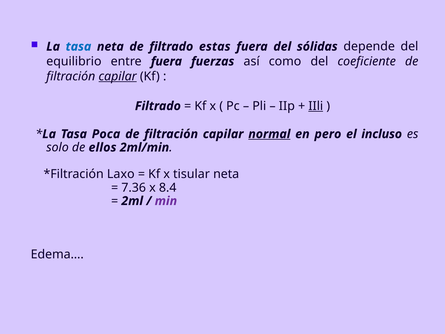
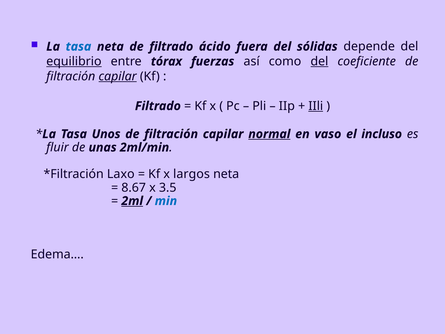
estas: estas -> ácido (215, 47)
equilibrio underline: none -> present (74, 61)
entre fuera: fuera -> tórax (166, 61)
del underline: none -> present (319, 61)
Poca: Poca -> Unos (106, 134)
pero: pero -> vaso (328, 134)
solo: solo -> fluir (57, 147)
ellos: ellos -> unas (103, 147)
tisular: tisular -> largos (192, 174)
7.36: 7.36 -> 8.67 (134, 187)
8.4: 8.4 -> 3.5 (168, 187)
2ml underline: none -> present (132, 201)
min colour: purple -> blue (166, 201)
